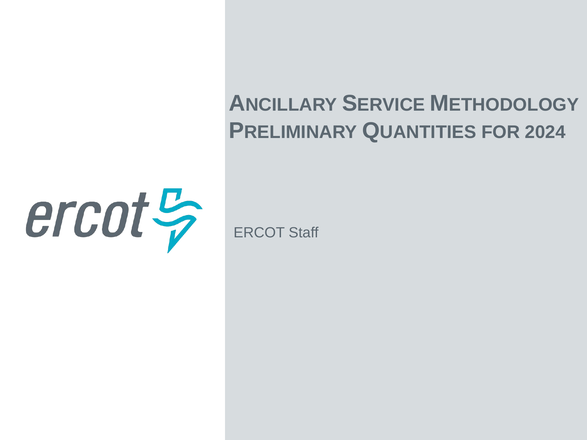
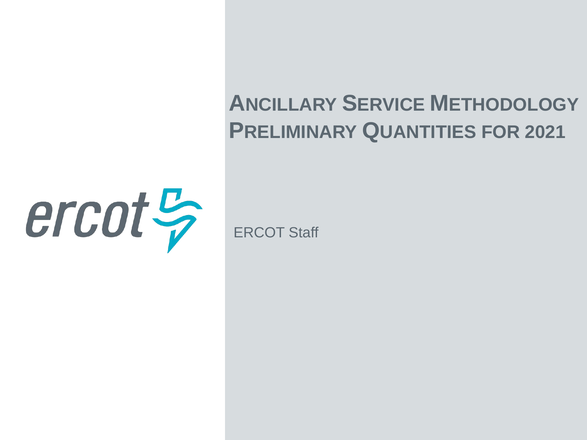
2024: 2024 -> 2021 (545, 132)
